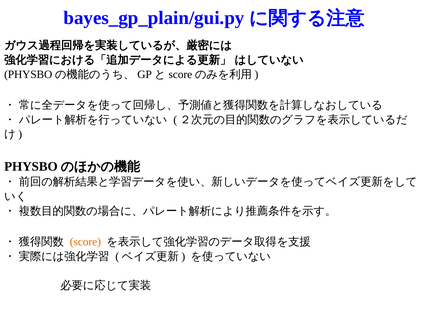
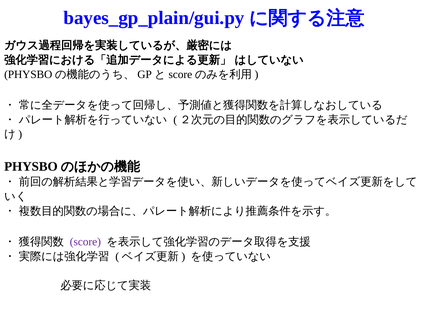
score colour: orange -> purple (85, 242)
